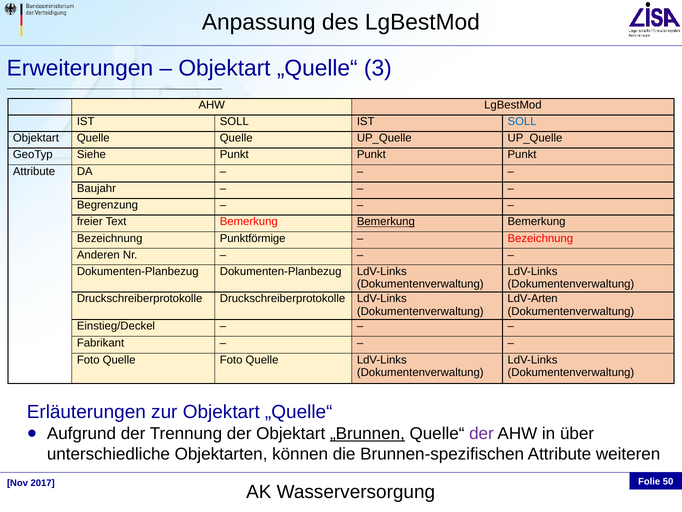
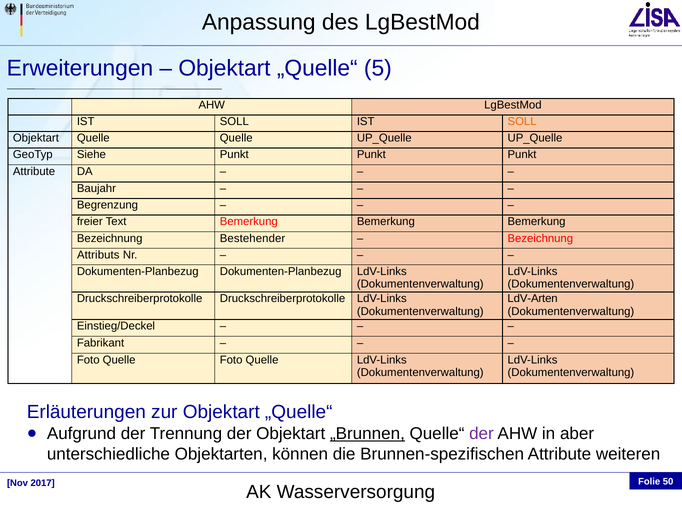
3: 3 -> 5 (378, 68)
SOLL colour: blue -> orange (522, 122)
Bemerkung underline: present -> none (386, 222)
Punktförmige: Punktförmige -> Bestehender (253, 238)
Anderen: Anderen -> Attributs (98, 255)
über: über -> aber (577, 433)
